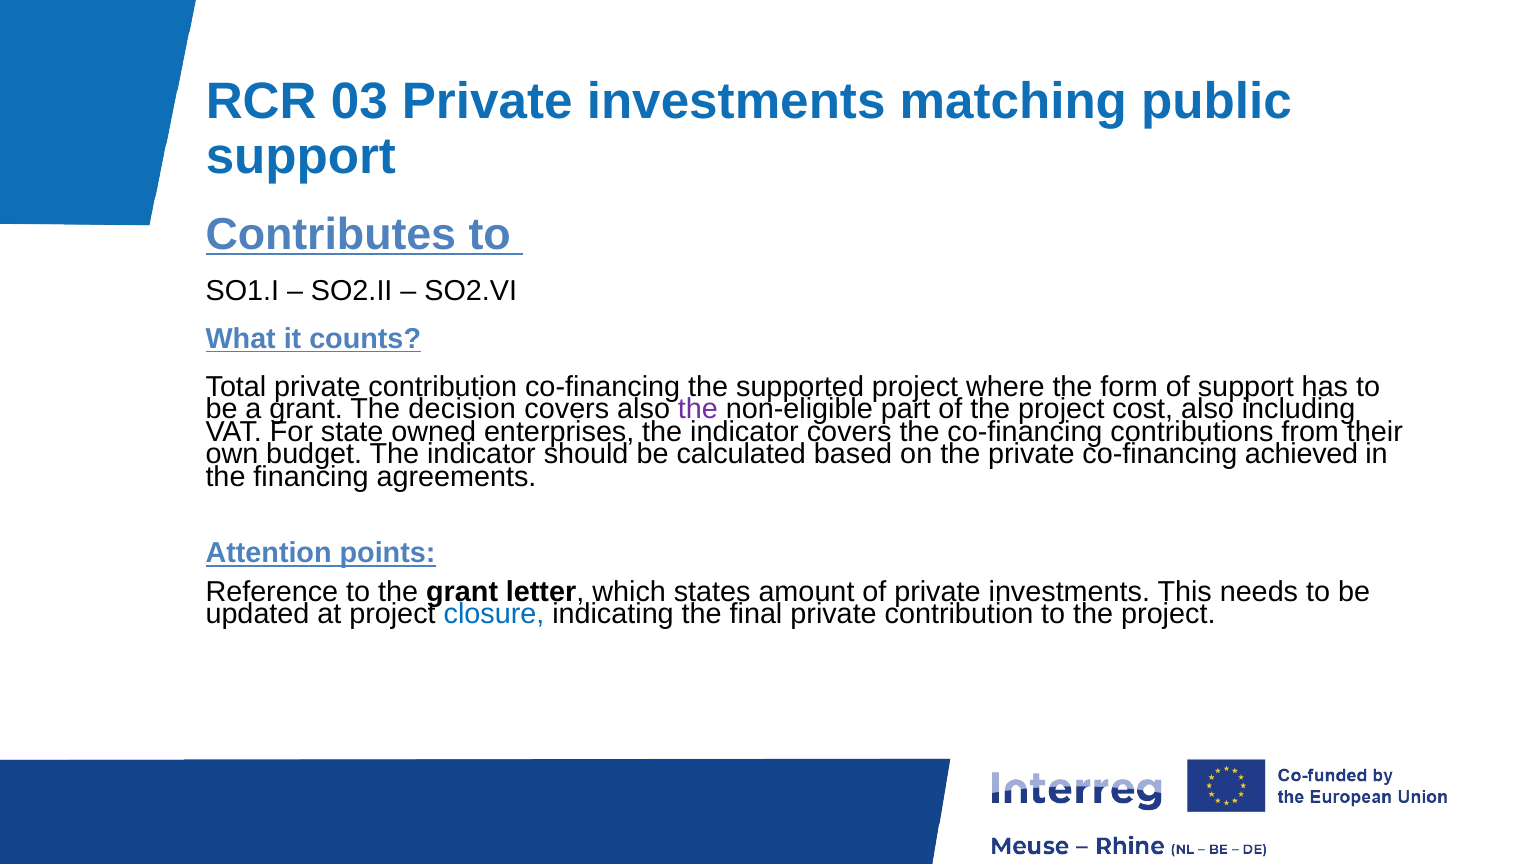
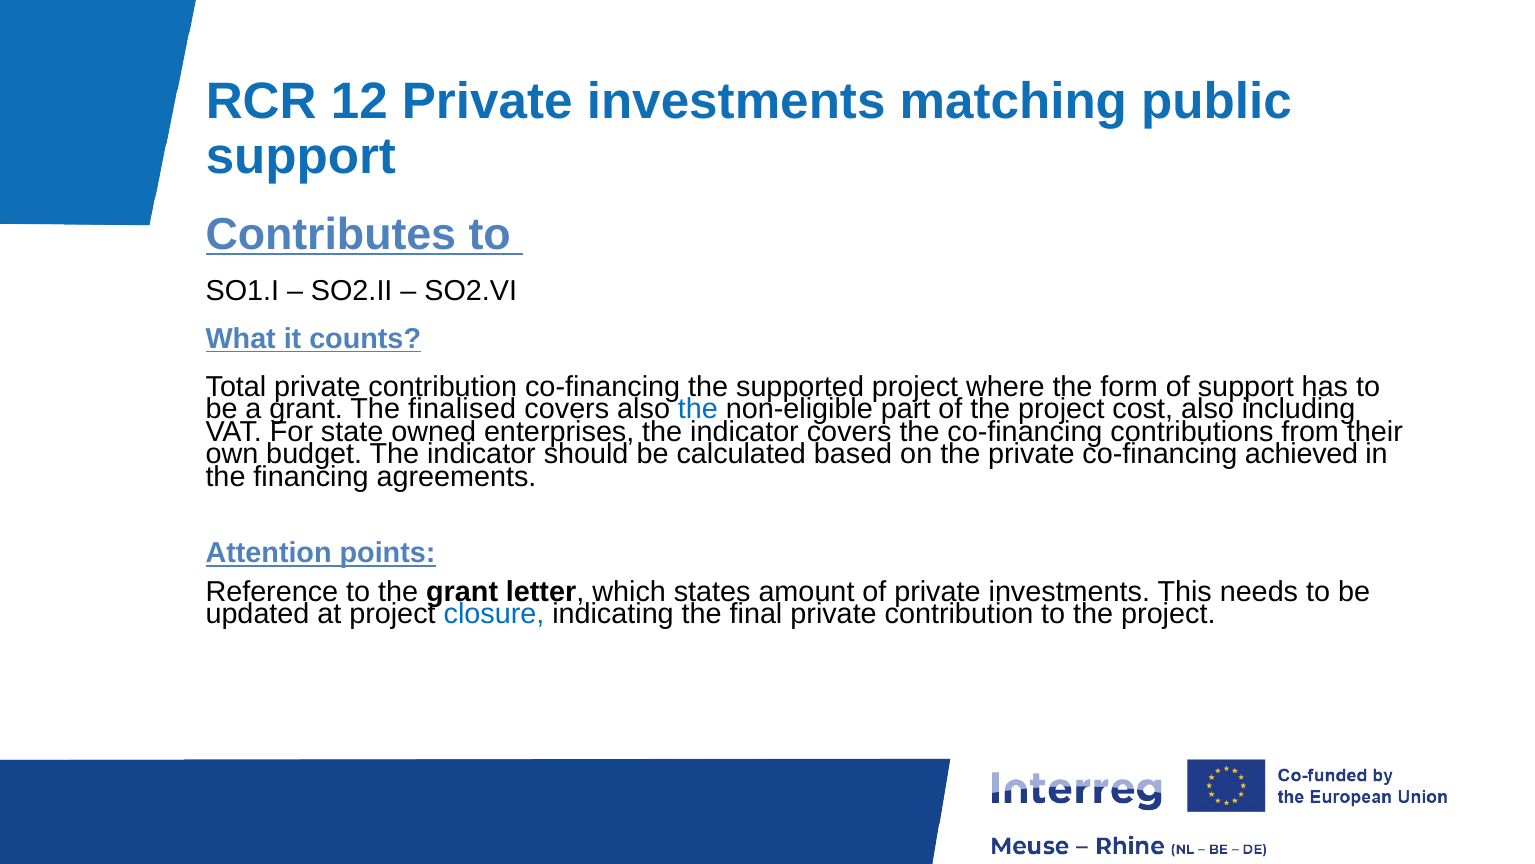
03: 03 -> 12 (359, 101)
decision: decision -> finalised (462, 409)
the colour: purple -> blue (698, 409)
